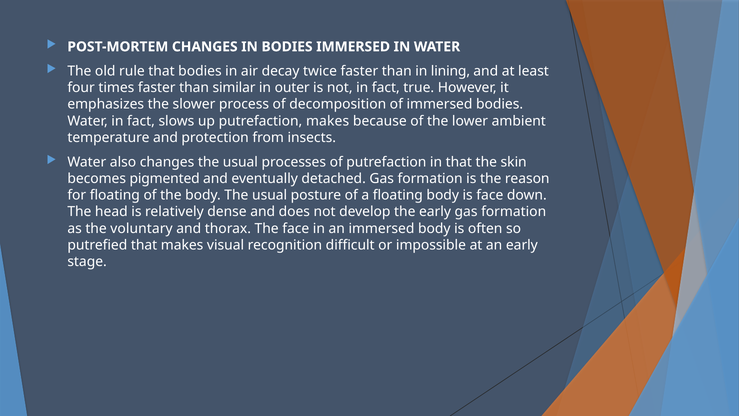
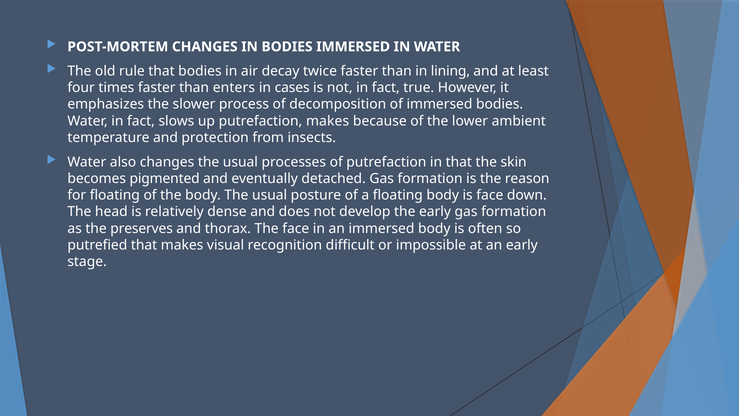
similar: similar -> enters (234, 88)
outer: outer -> cases (292, 88)
voluntary: voluntary -> preserves (142, 228)
